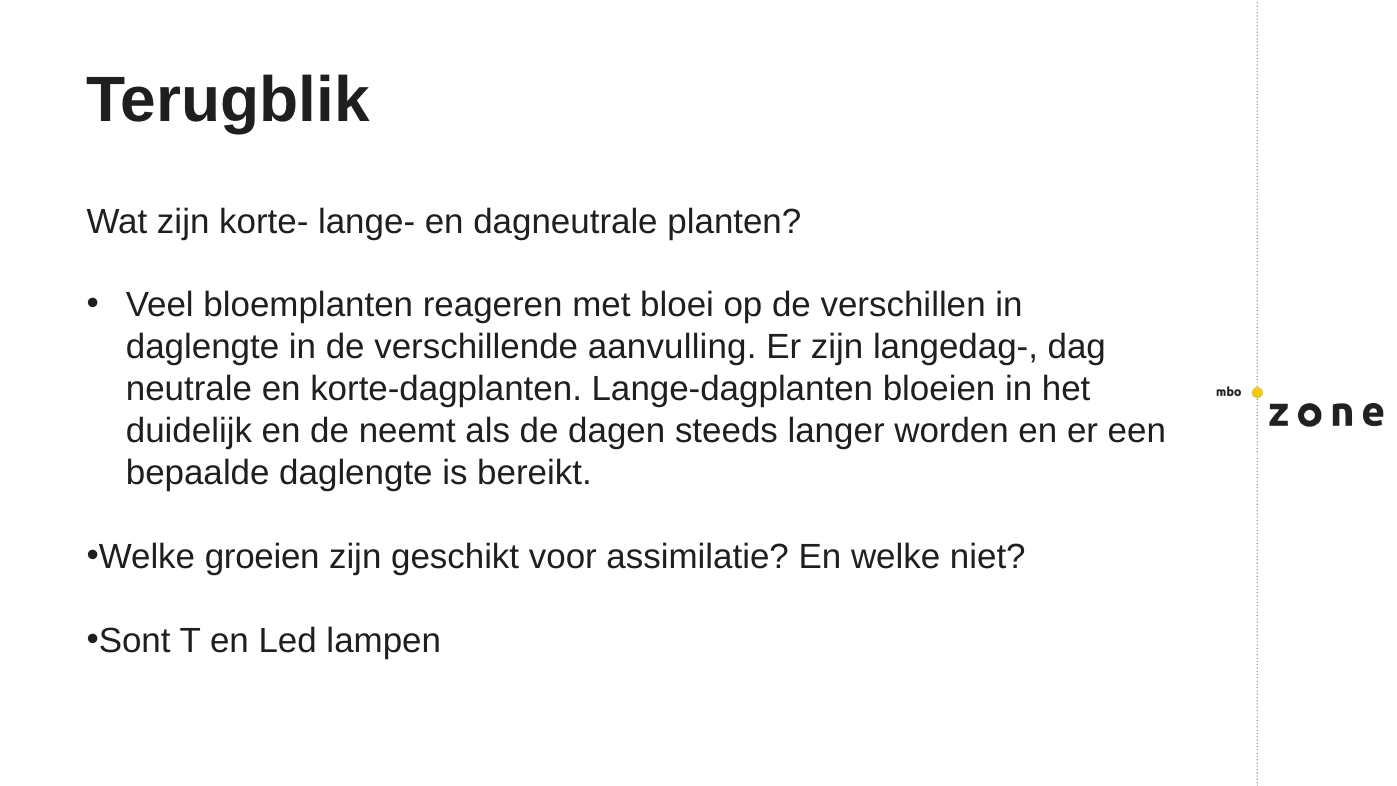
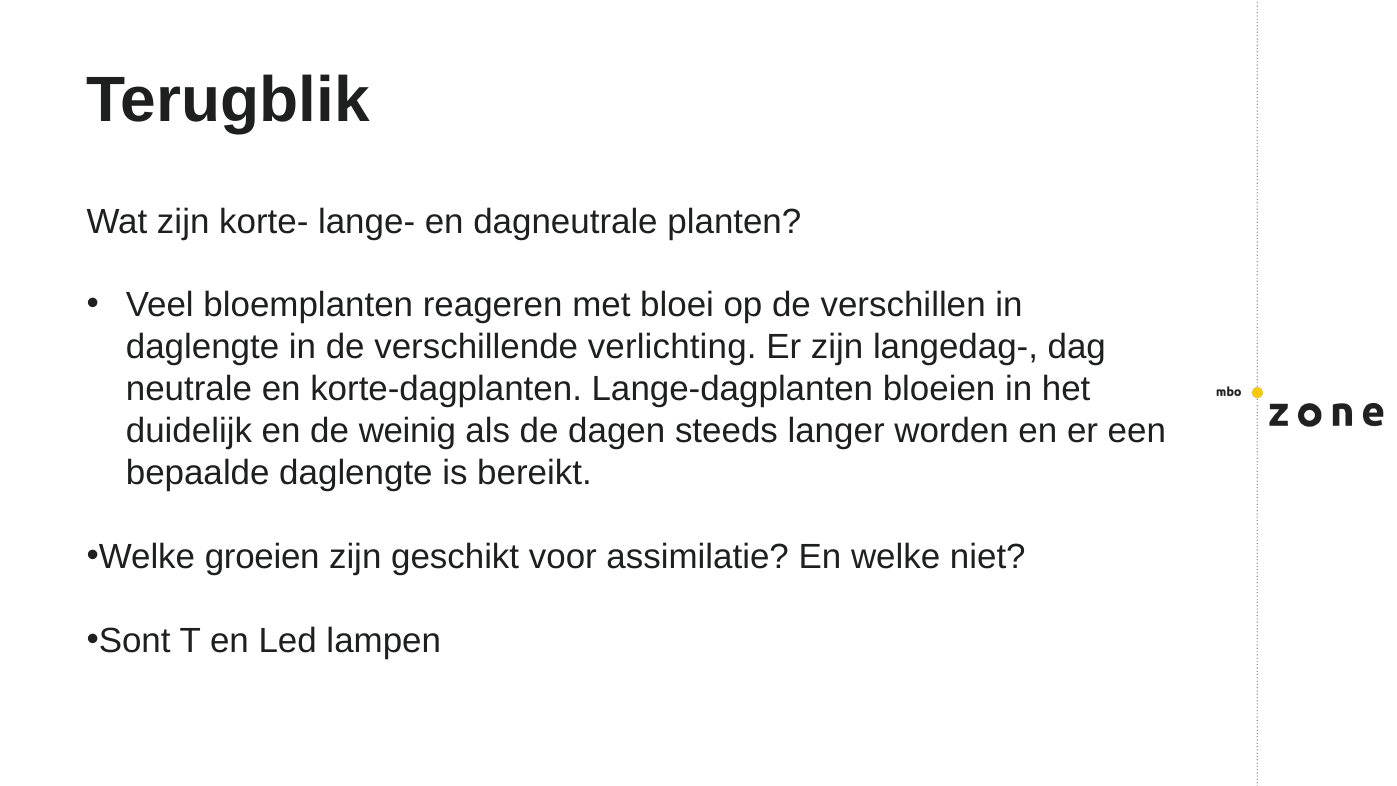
aanvulling: aanvulling -> verlichting (672, 347)
neemt: neemt -> weinig (407, 431)
